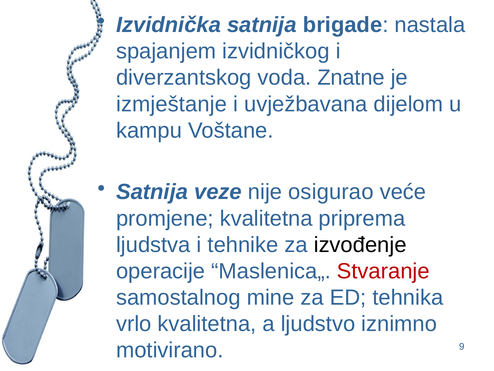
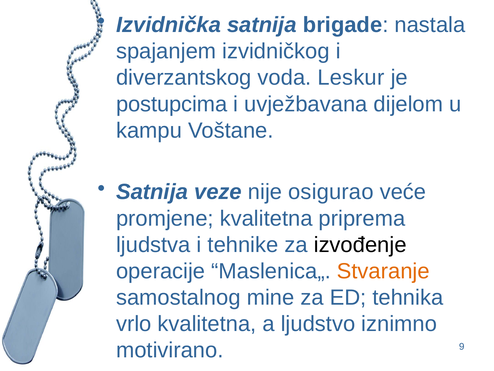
Znatne: Znatne -> Leskur (351, 78)
izmještanje: izmještanje -> postupcima (172, 104)
Stvaranje colour: red -> orange (383, 271)
